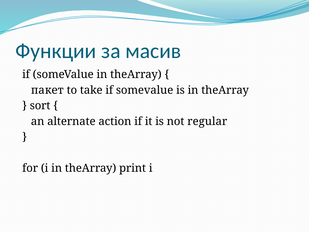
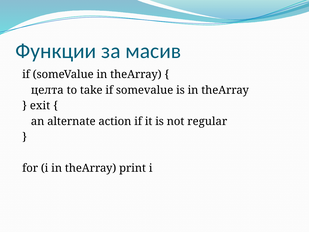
пакет: пакет -> целта (47, 90)
sort: sort -> exit (40, 106)
